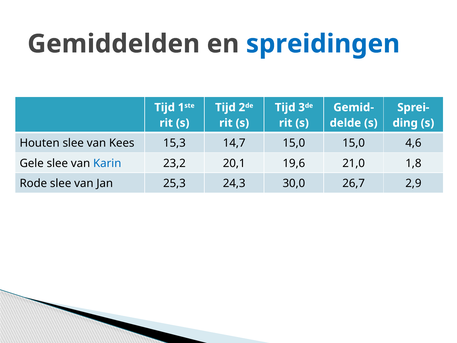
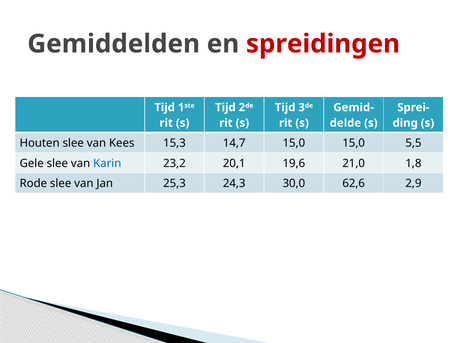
spreidingen colour: blue -> red (323, 44)
4,6: 4,6 -> 5,5 (413, 143)
26,7: 26,7 -> 62,6 (354, 183)
